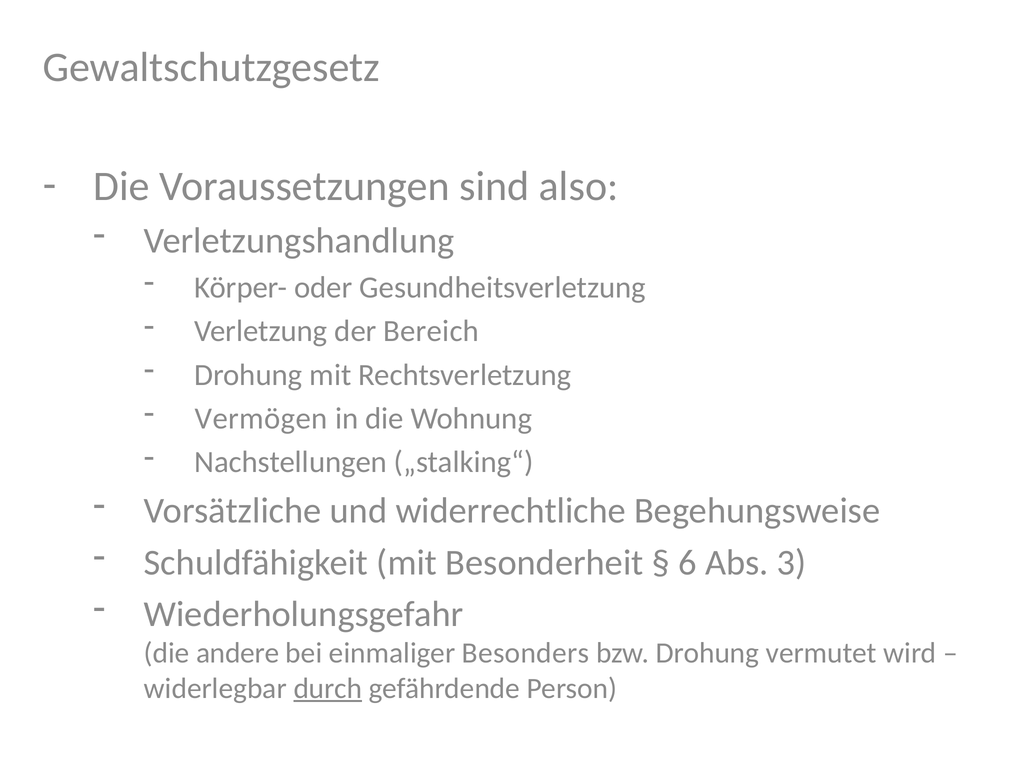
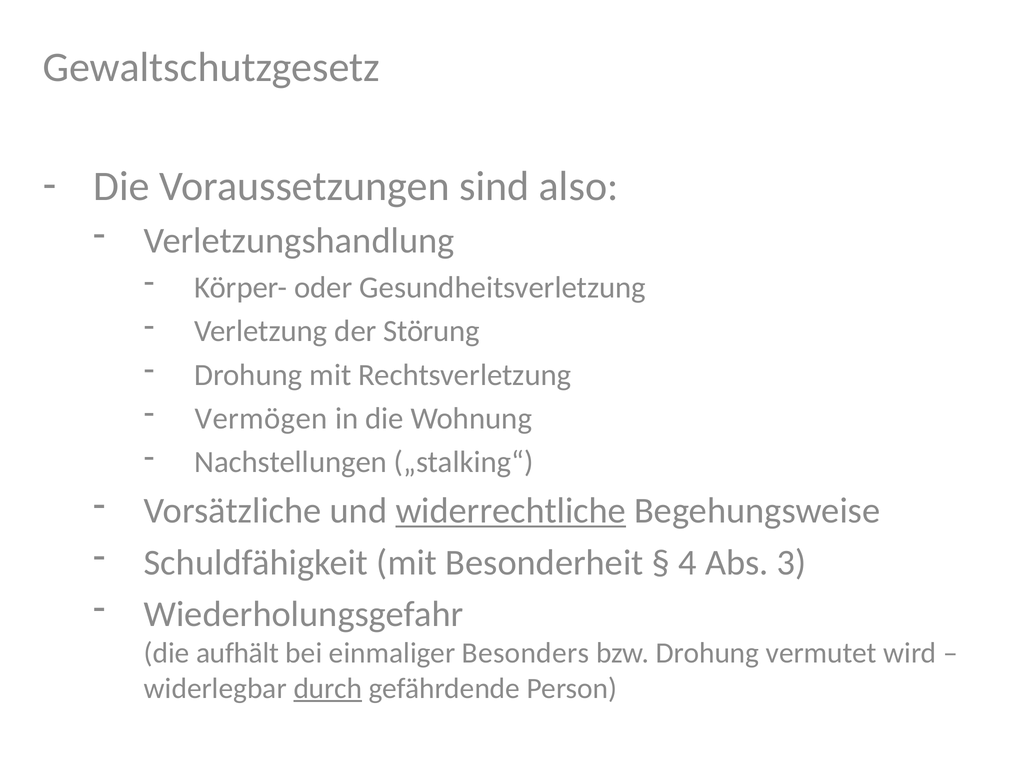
Bereich: Bereich -> Störung (431, 331)
widerrechtliche underline: none -> present (511, 511)
6: 6 -> 4 (688, 562)
andere: andere -> aufhält (238, 653)
